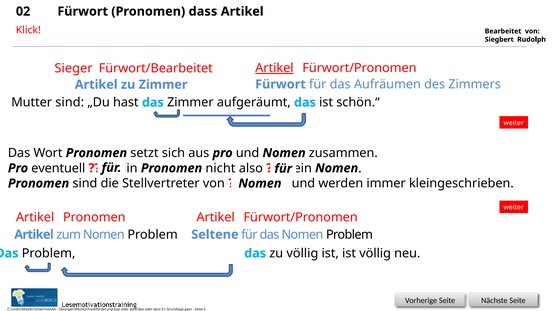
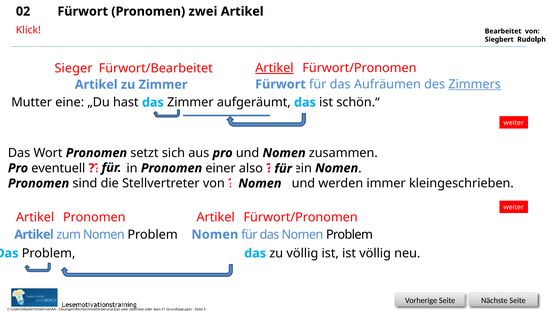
Pronomen dass: dass -> zwei (203, 11)
Zimmers underline: none -> present (475, 84)
Mutter sind: sind -> eine (70, 102)
nicht: nicht -> einer (221, 168)
Seltene: Seltene -> Nomen (215, 235)
